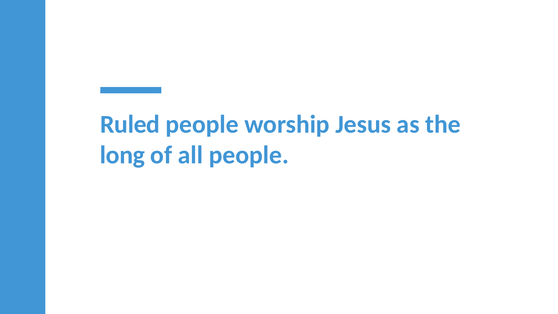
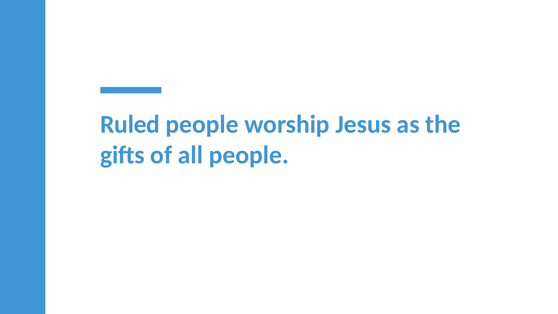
long: long -> gifts (122, 155)
